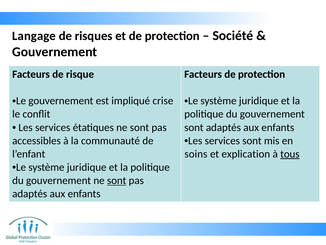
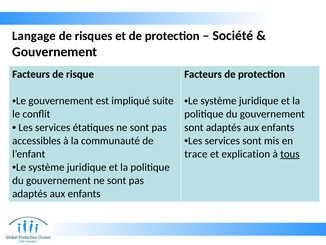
crise: crise -> suite (163, 101)
soins: soins -> trace (196, 154)
sont underline: present -> none (117, 180)
